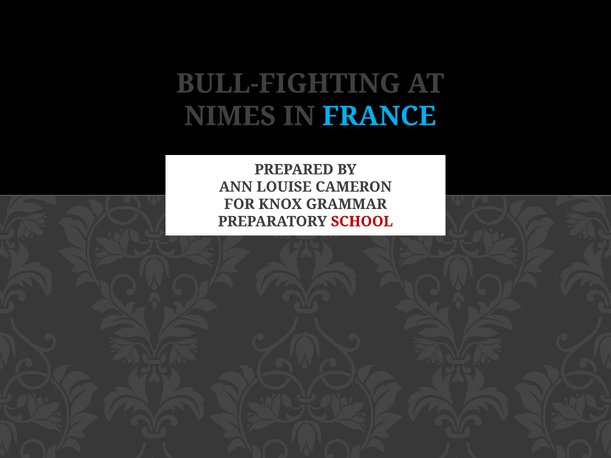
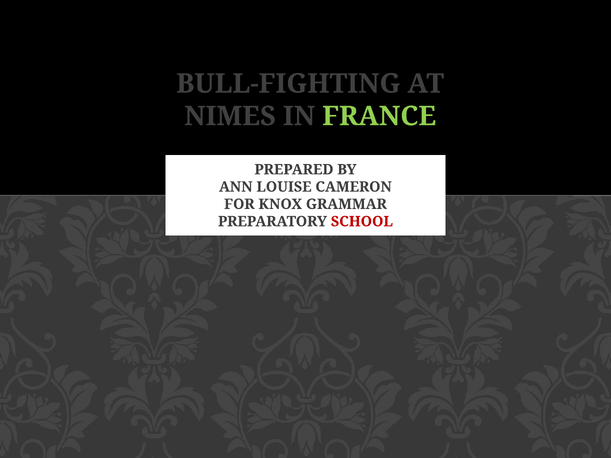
FRANCE colour: light blue -> light green (379, 116)
